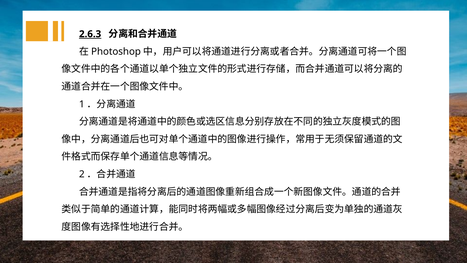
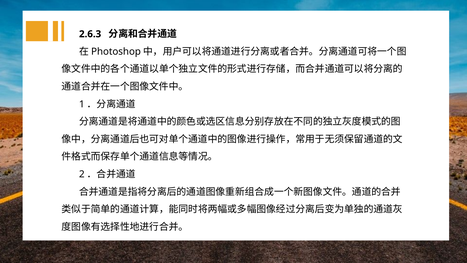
2.6.3 underline: present -> none (90, 34)
